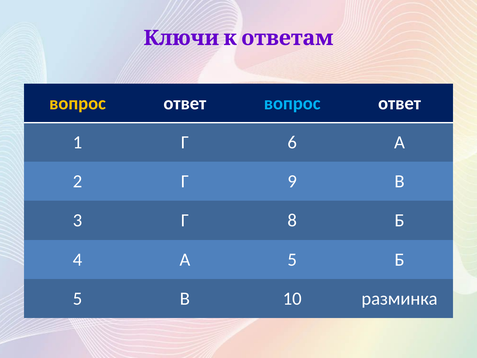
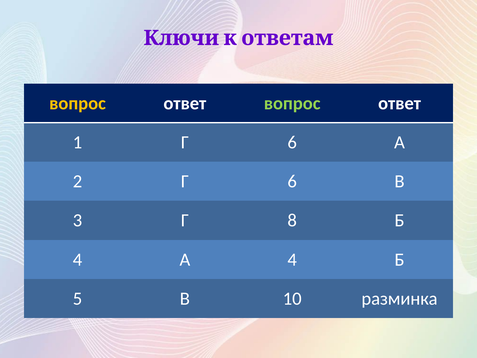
вопрос colour: light blue -> light green (292, 103)
2 Г 9: 9 -> 6 (292, 181)
А 5: 5 -> 4 (292, 259)
